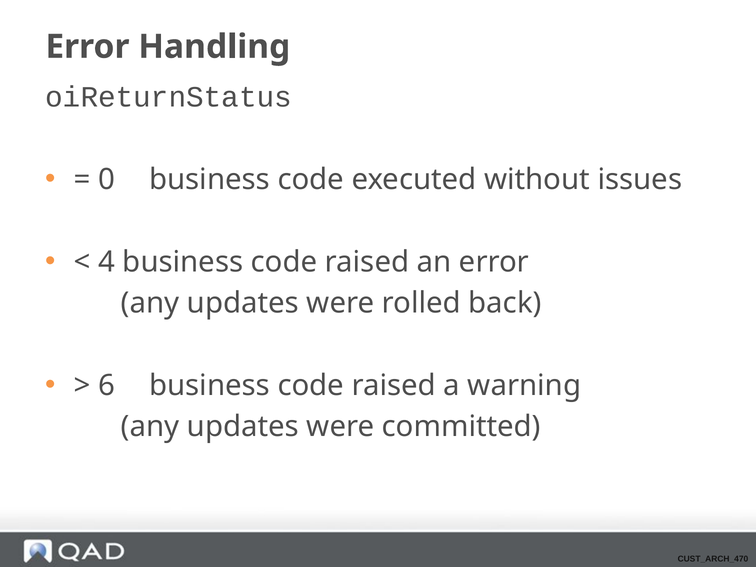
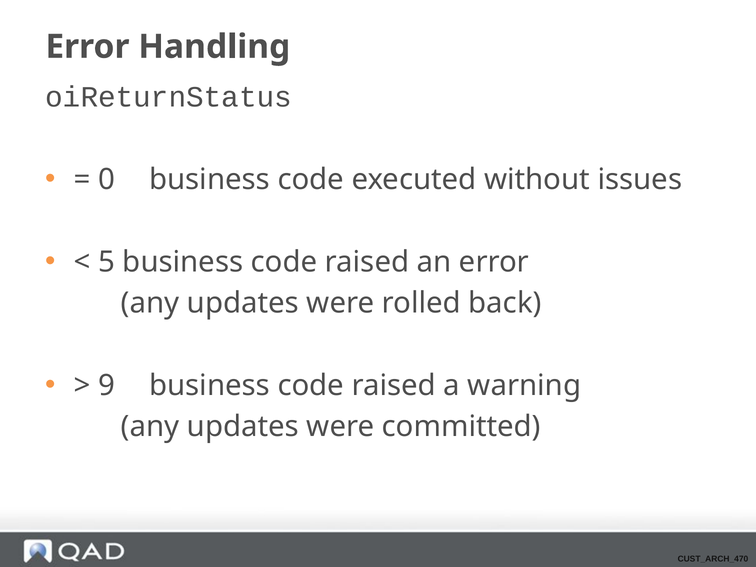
4: 4 -> 5 (106, 262)
6: 6 -> 9 (106, 386)
